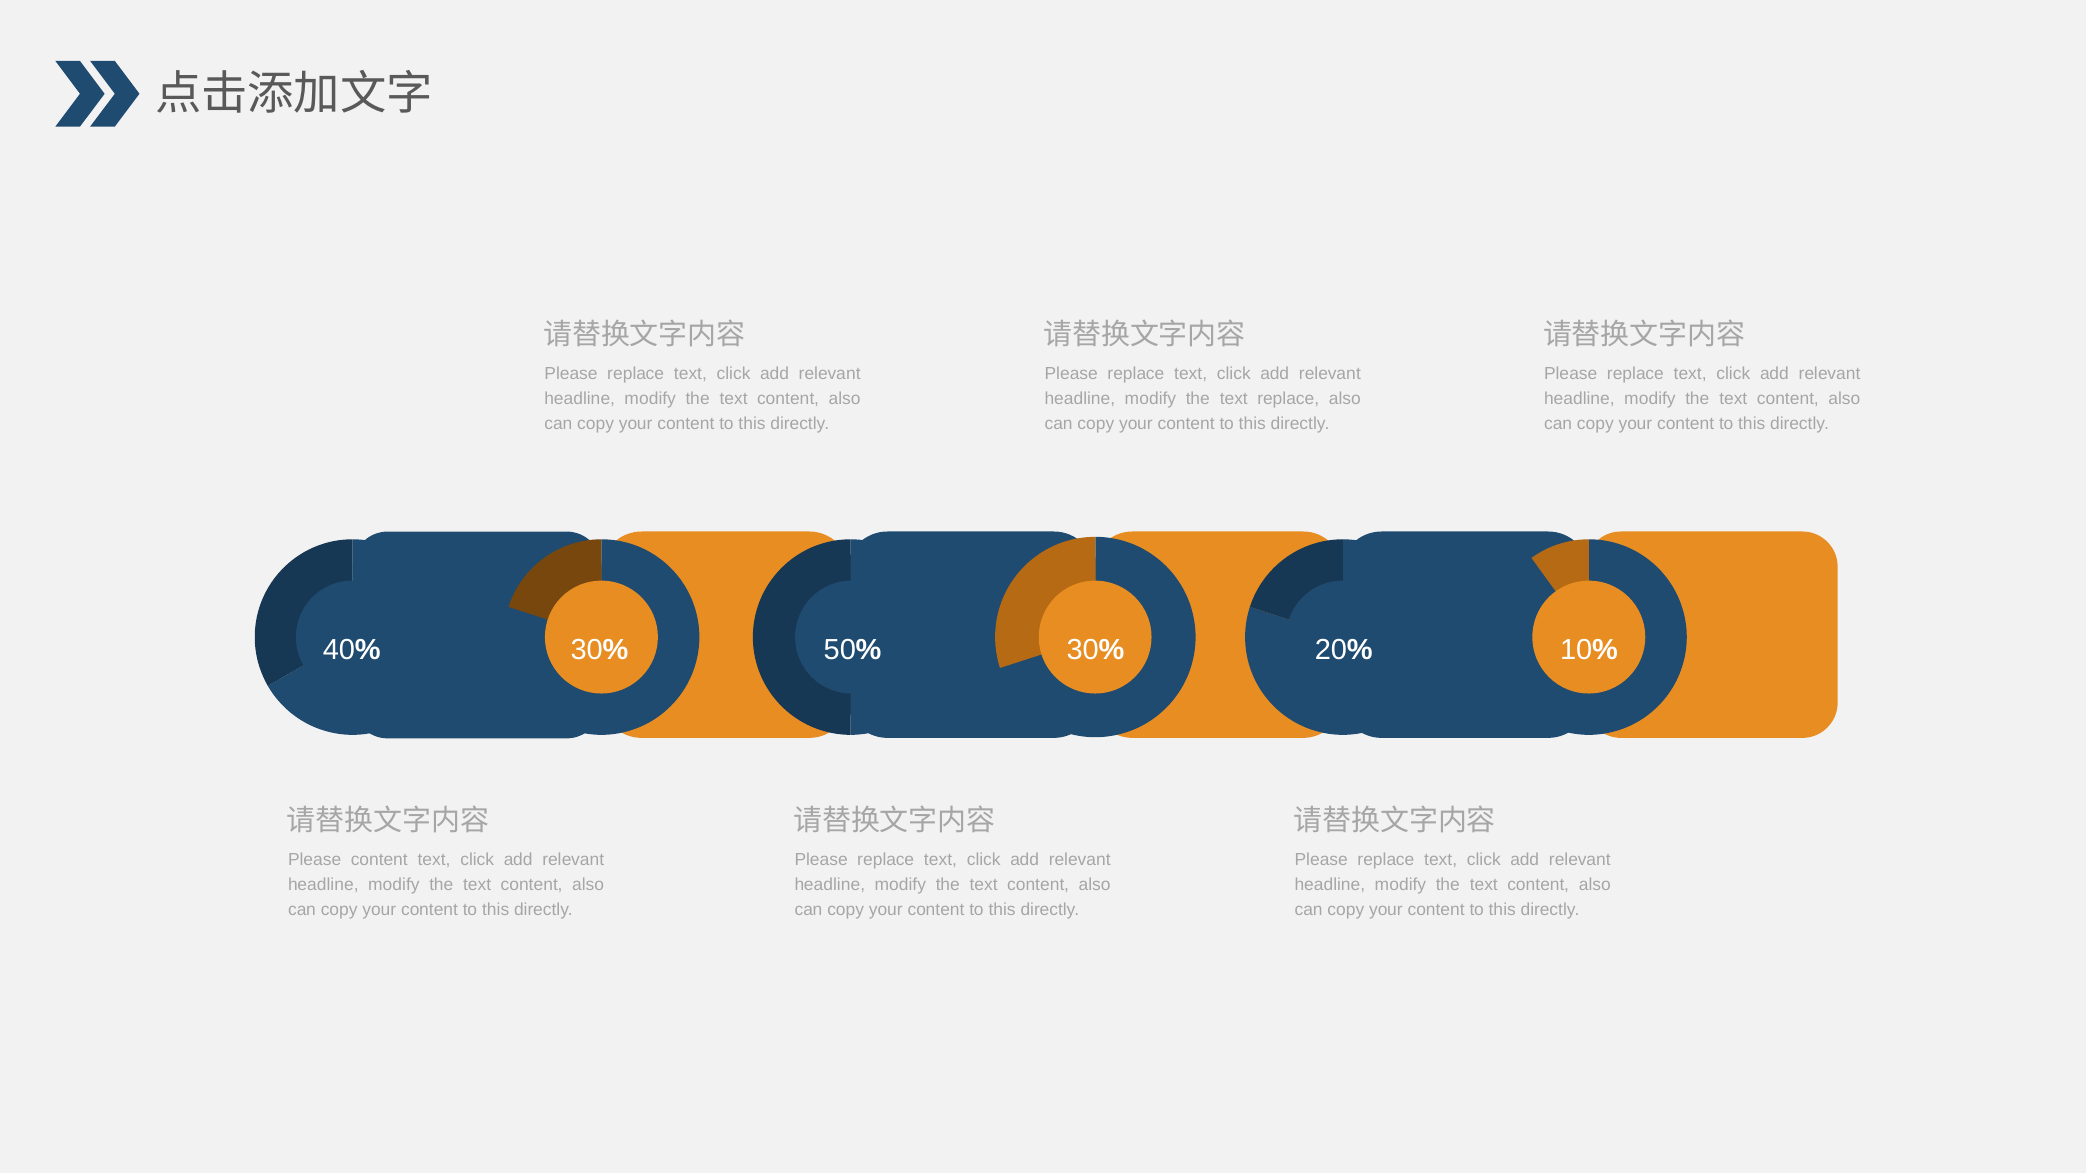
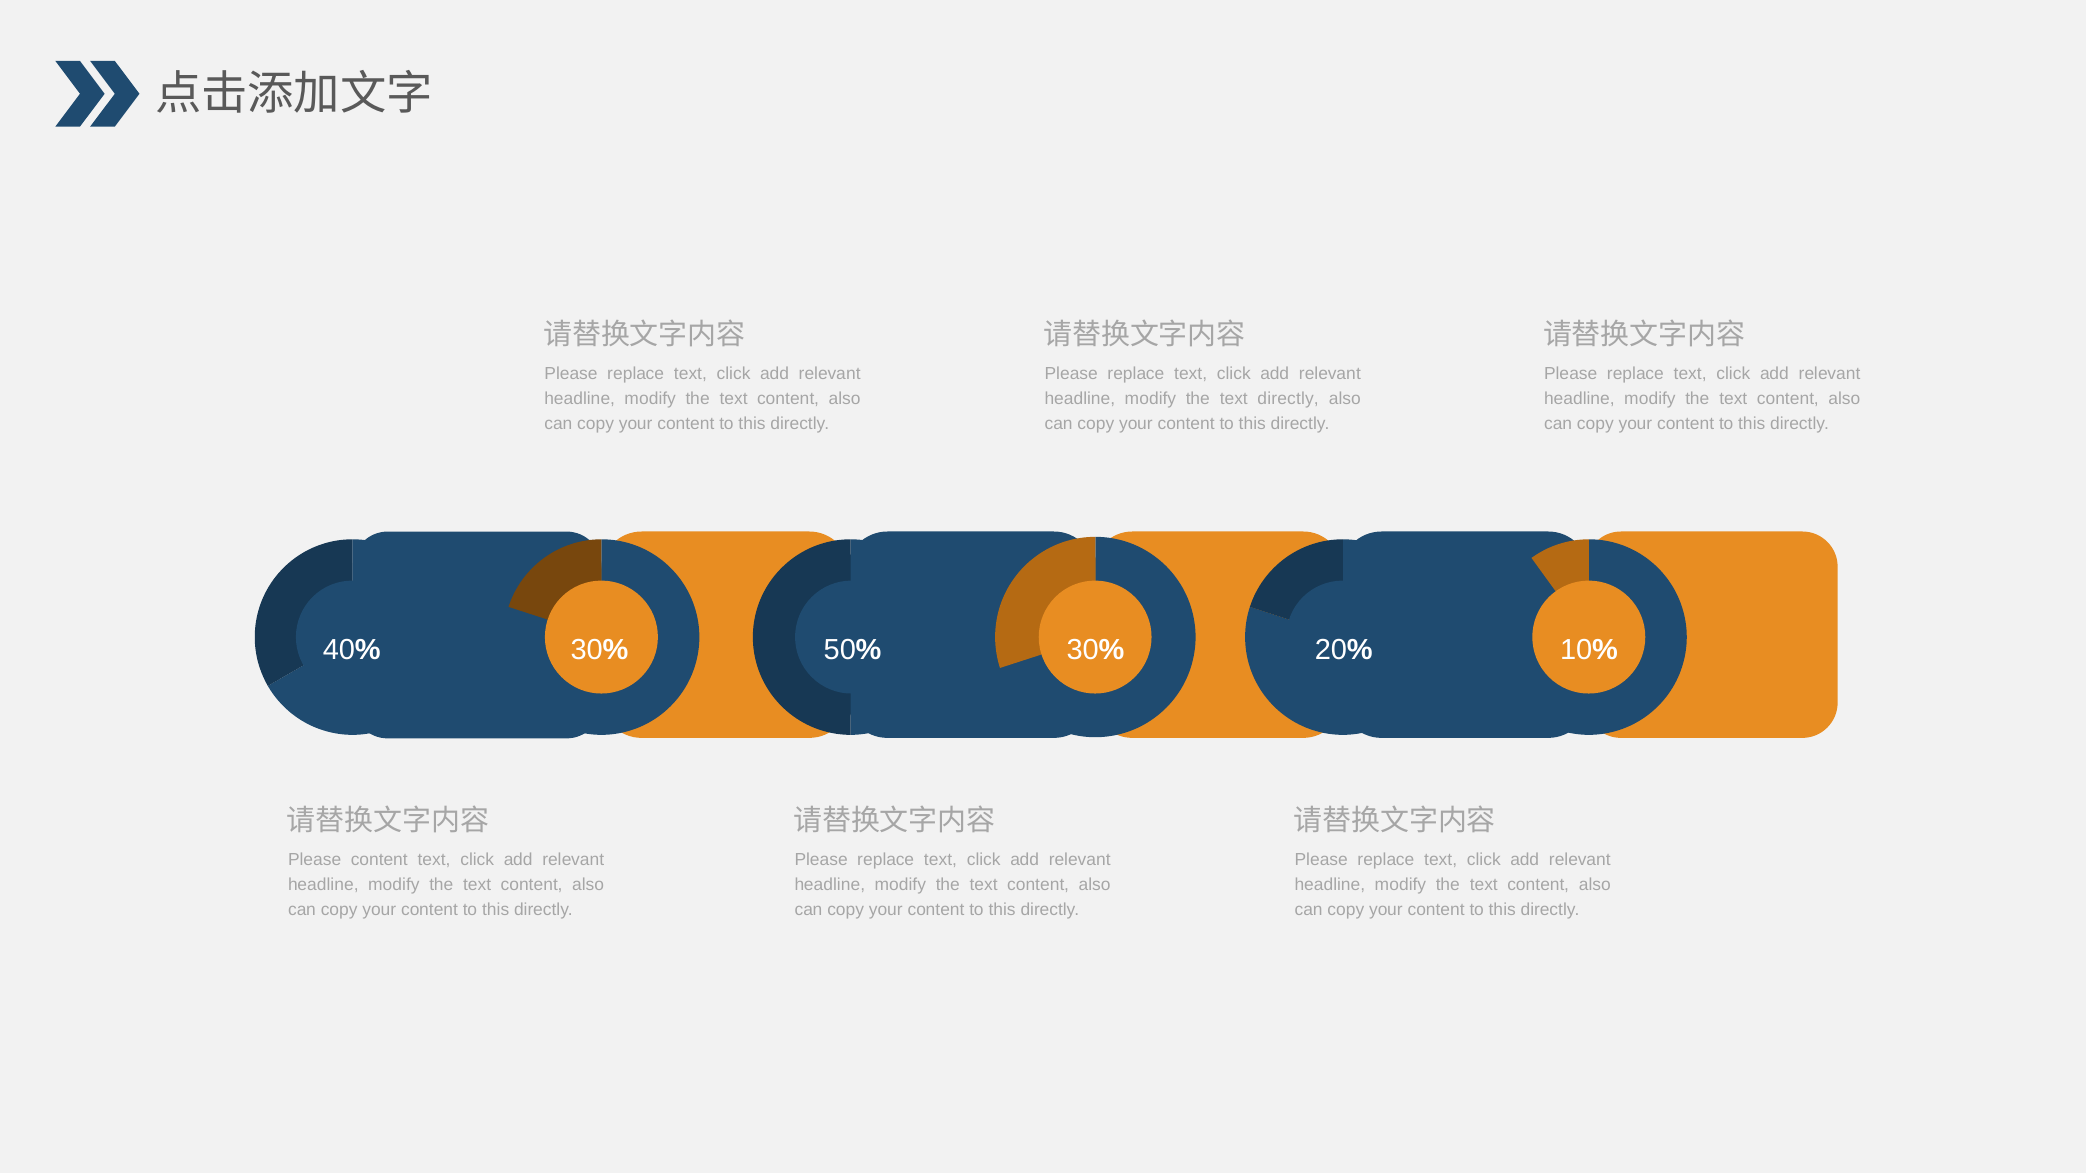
text replace: replace -> directly (1288, 399)
